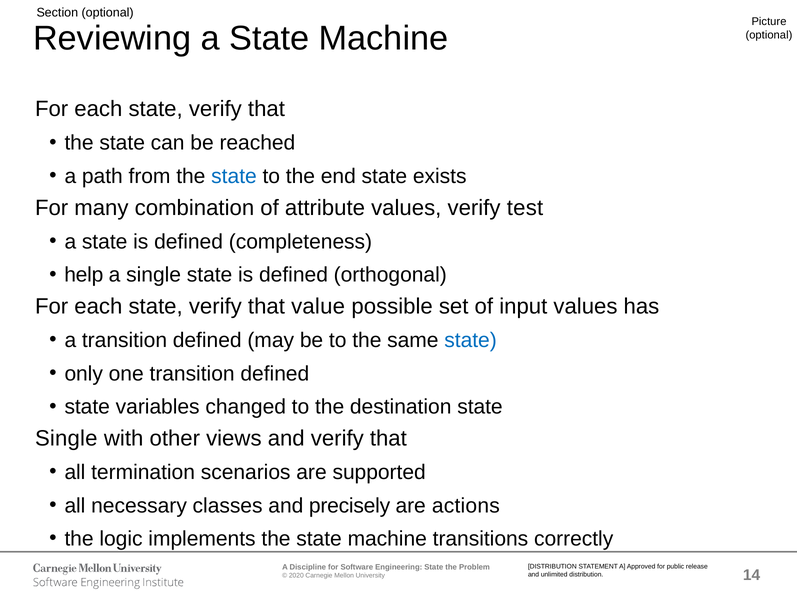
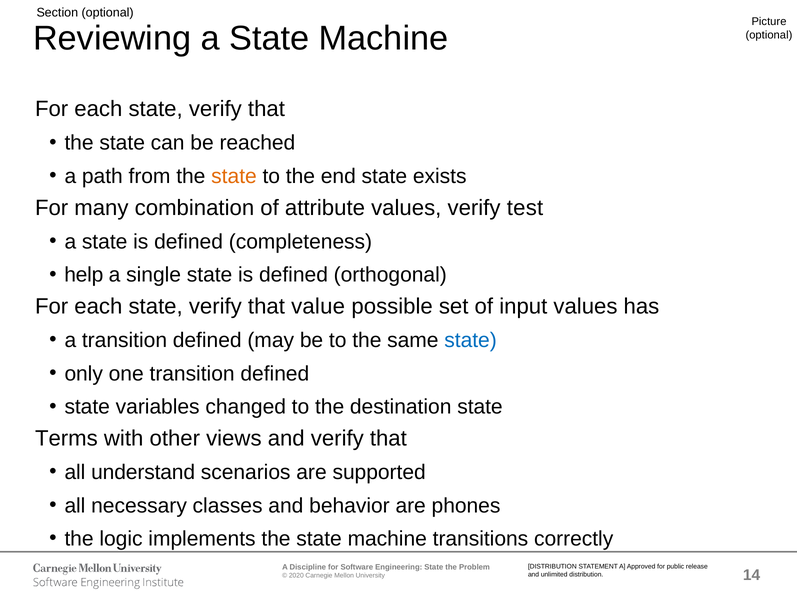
state colour: blue -> orange (234, 176)
Single: Single -> Terms (66, 438)
termination: termination -> understand (143, 472)
precisely: precisely -> behavior (349, 505)
actions: actions -> phones (466, 505)
